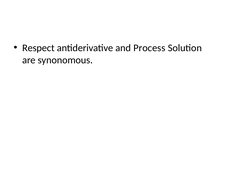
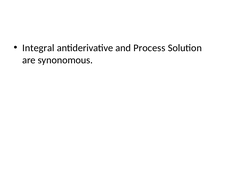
Respect: Respect -> Integral (38, 48)
